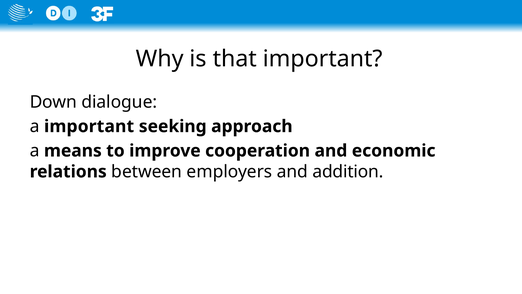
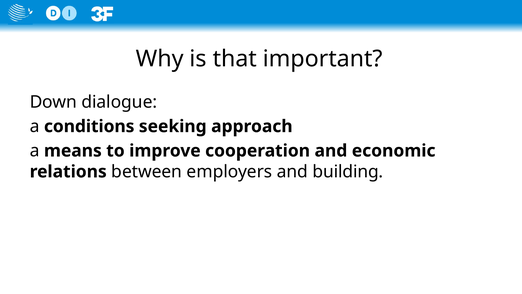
a important: important -> conditions (89, 126)
addition: addition -> building (348, 171)
